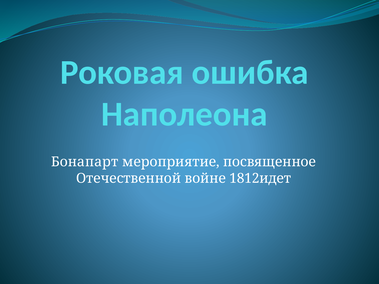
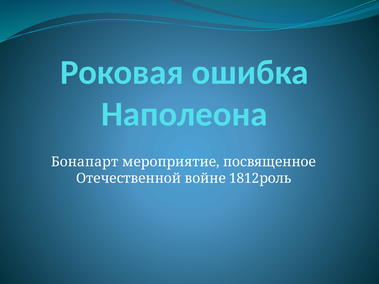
1812идет: 1812идет -> 1812роль (260, 178)
